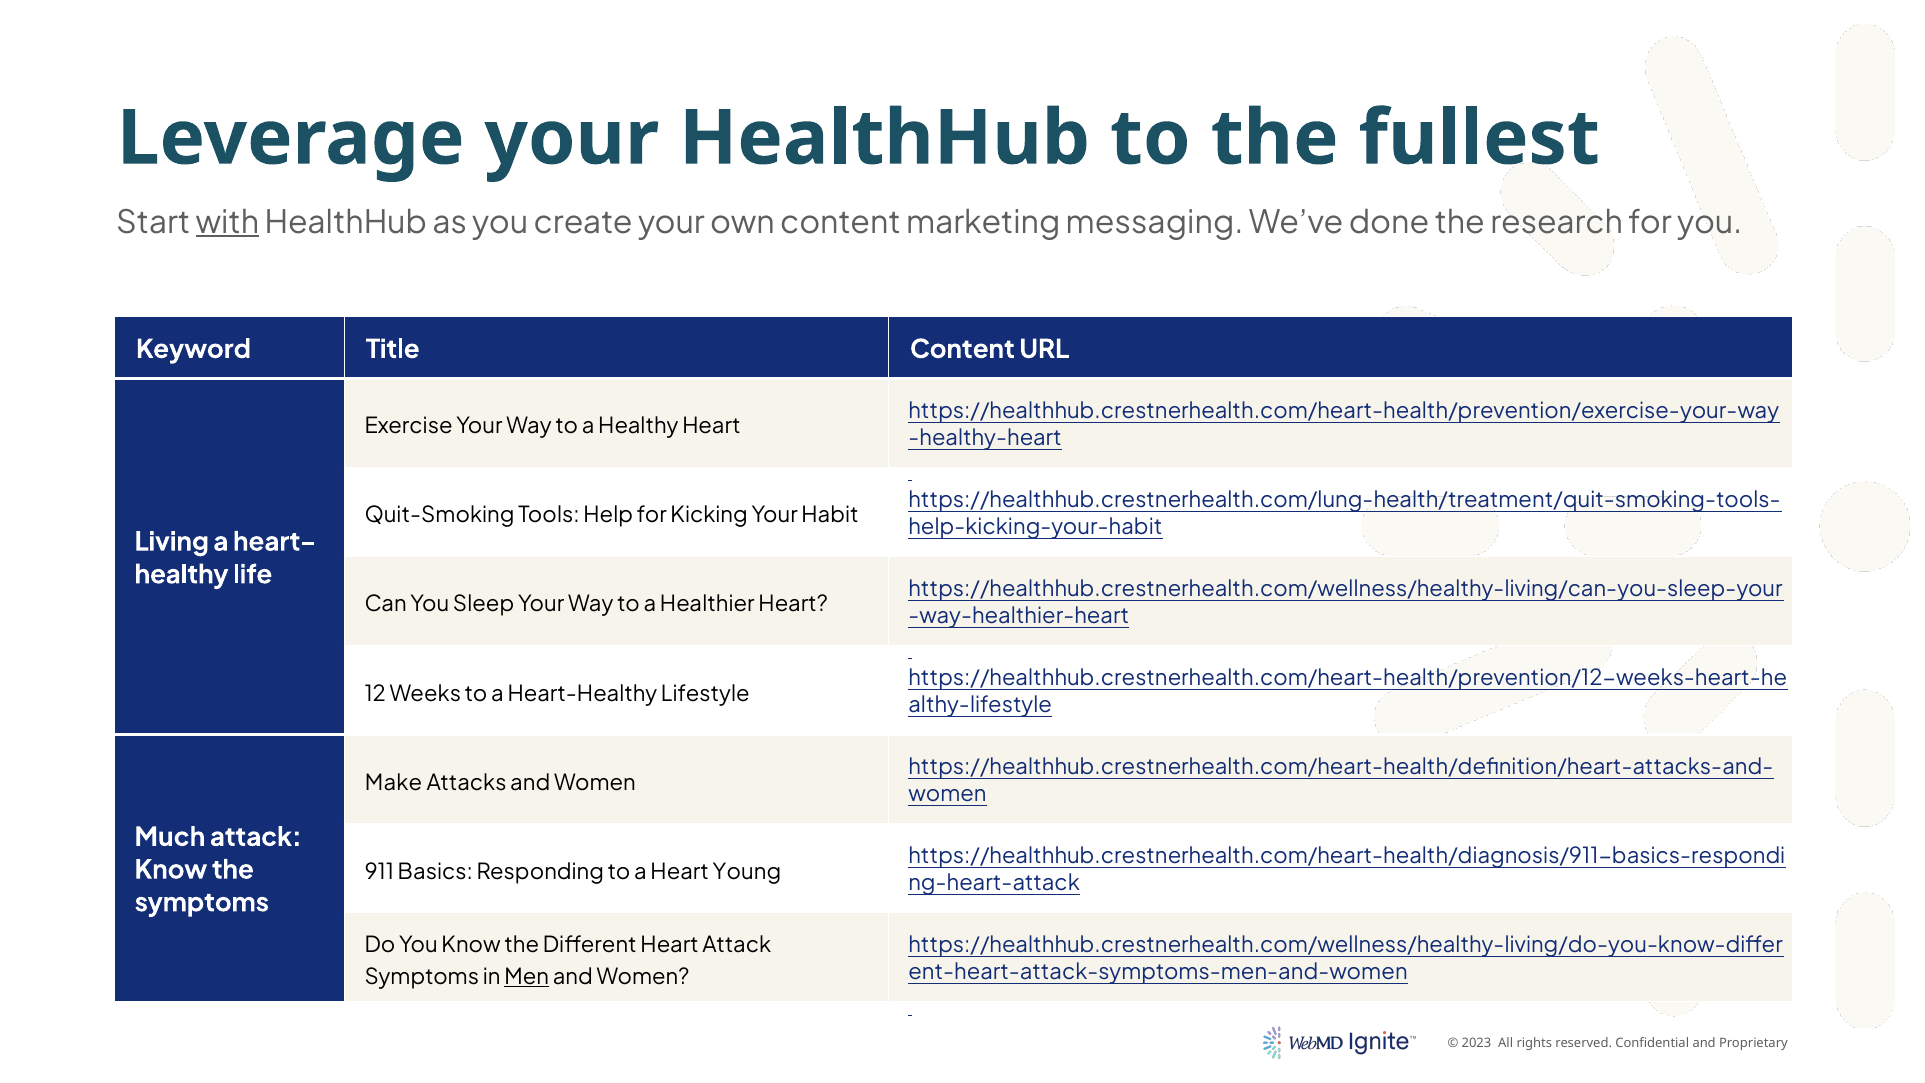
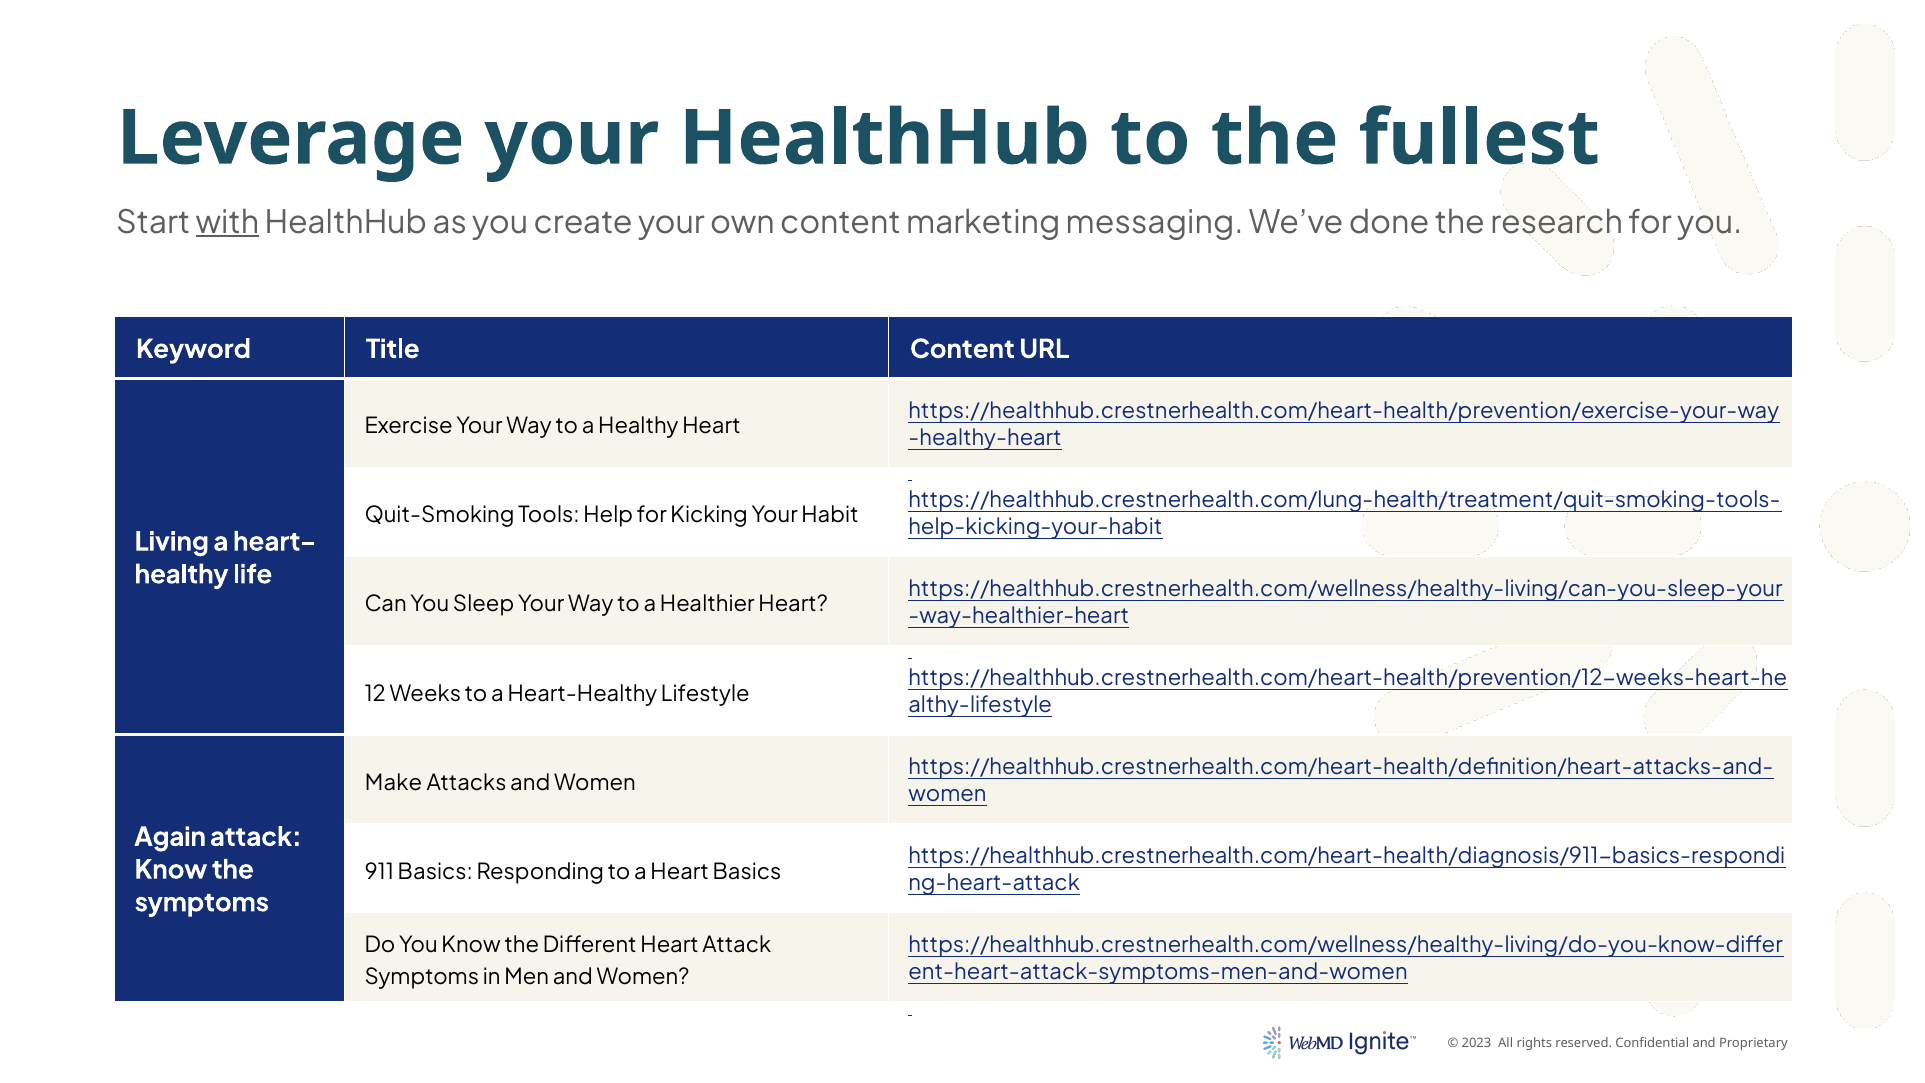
Much: Much -> Again (170, 837)
Heart Young: Young -> Basics (747, 872)
Men underline: present -> none (527, 977)
